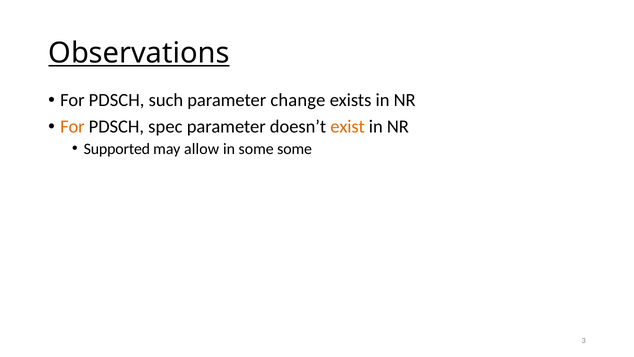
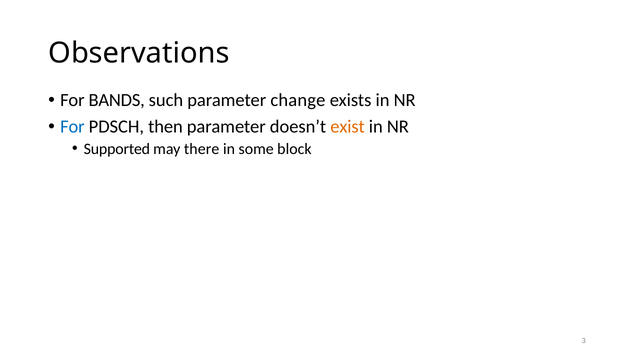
Observations underline: present -> none (139, 53)
PDSCH: PDSCH -> BANDS (117, 100)
For colour: orange -> blue (72, 127)
spec: spec -> then (165, 127)
allow: allow -> there (202, 149)
some some: some -> block (294, 149)
